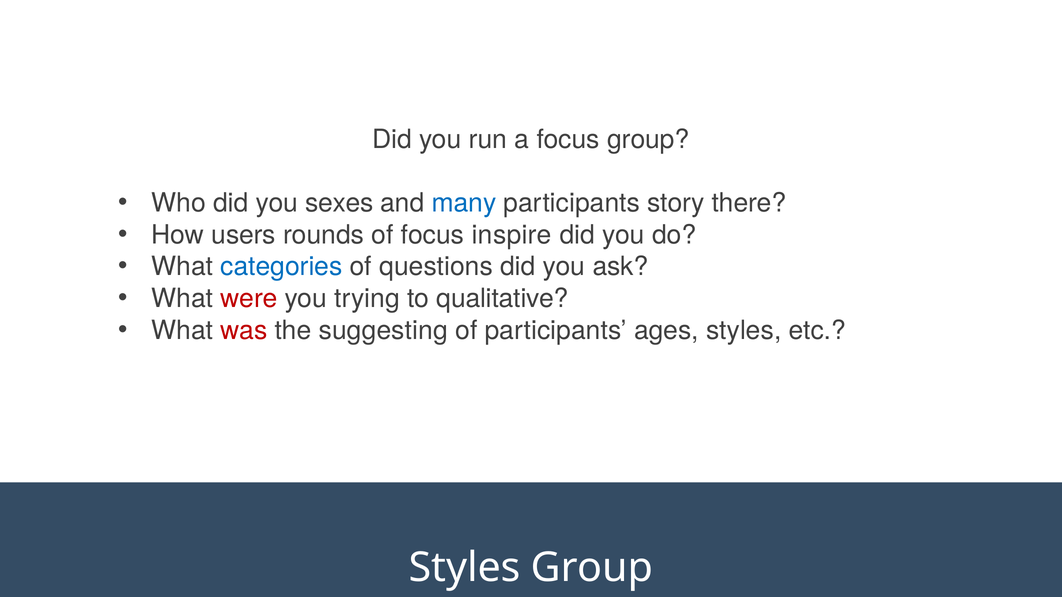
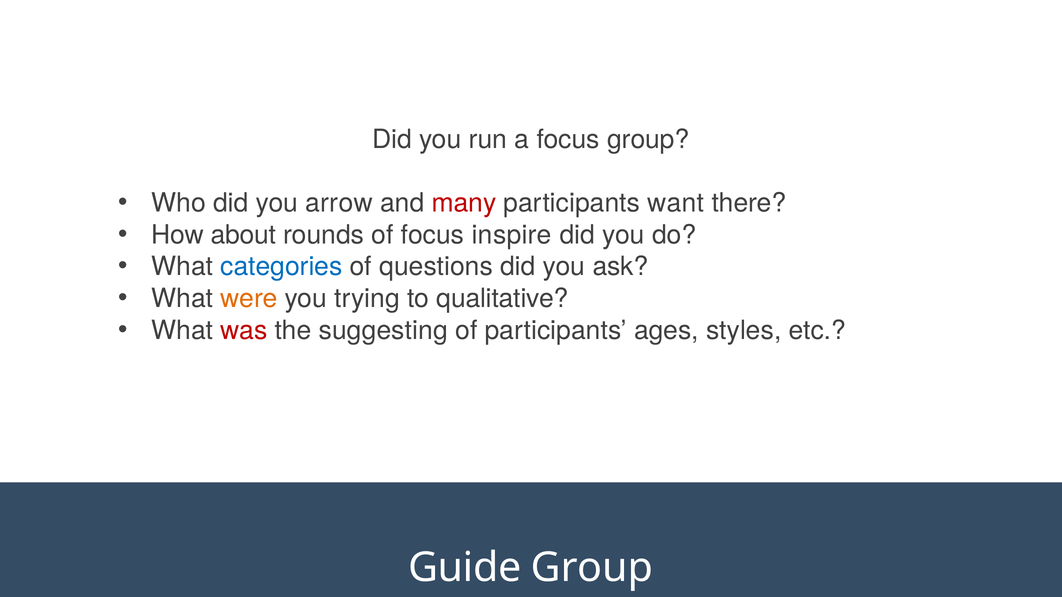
sexes: sexes -> arrow (339, 203)
many colour: blue -> red (464, 203)
story: story -> want (676, 203)
users: users -> about (244, 235)
were colour: red -> orange (249, 299)
Styles: Styles -> Guide (465, 568)
